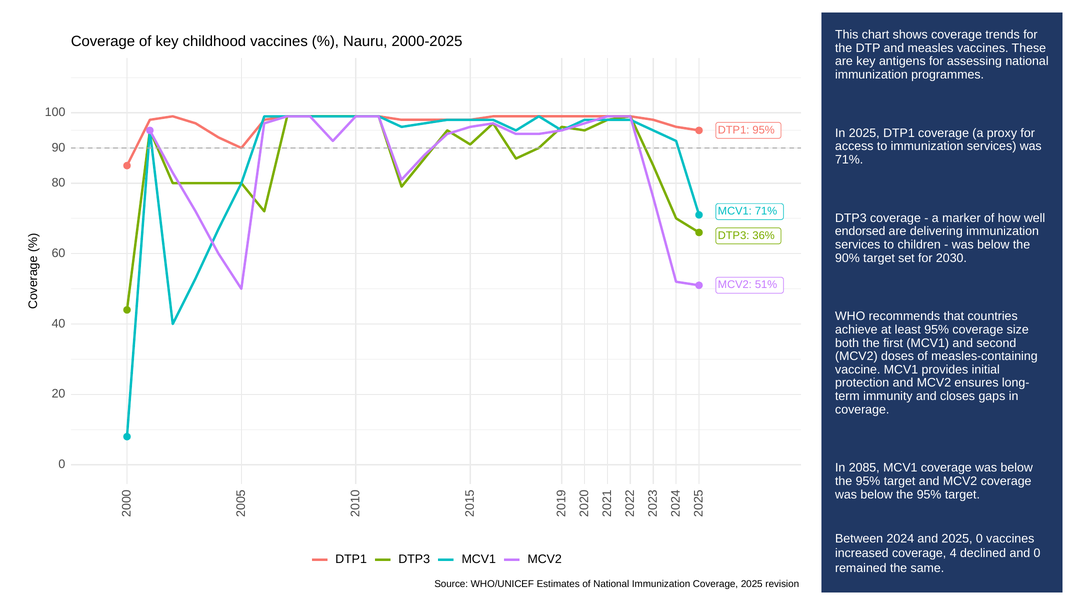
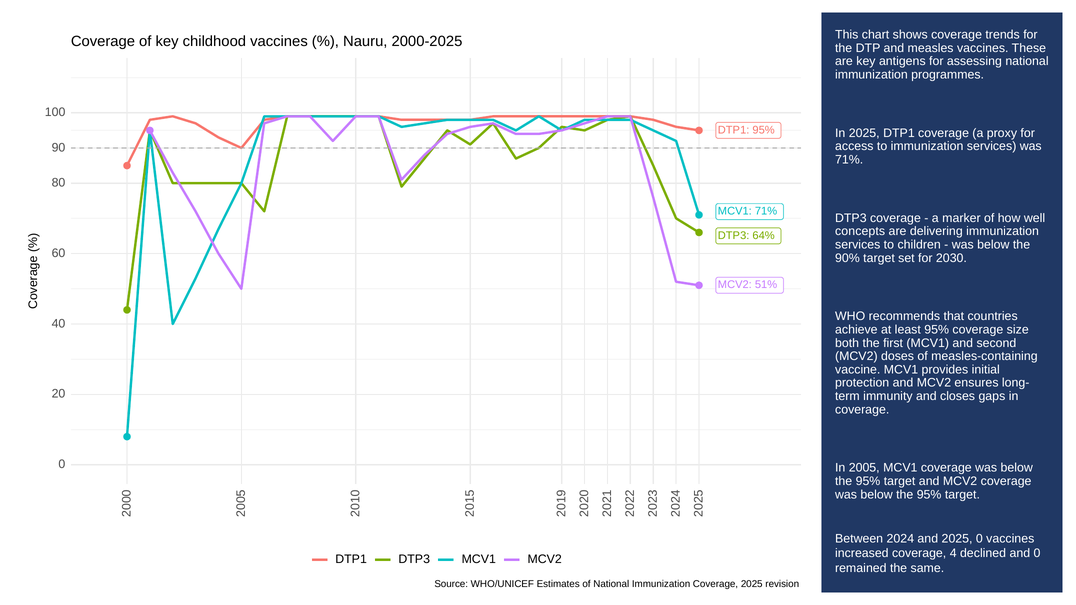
endorsed: endorsed -> concepts (860, 231)
36%: 36% -> 64% (764, 235)
2085: 2085 -> 2005 (864, 468)
